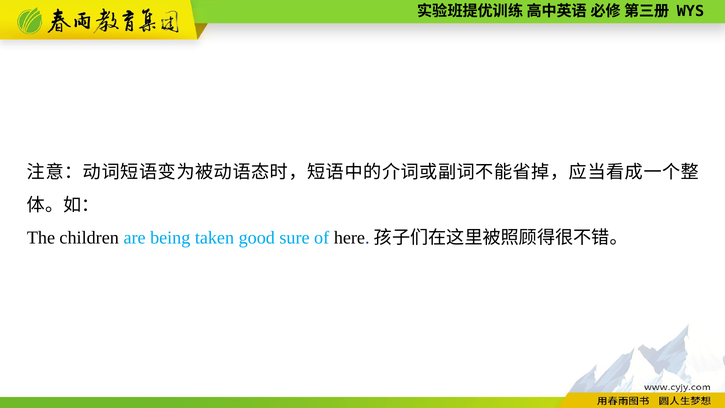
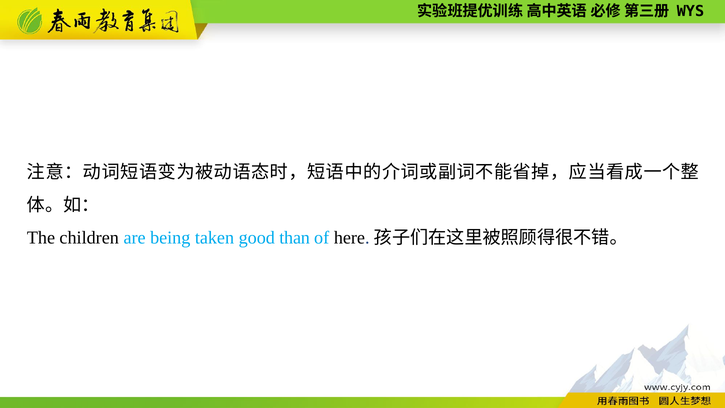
sure: sure -> than (295, 238)
